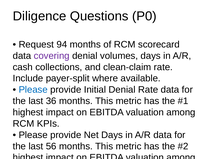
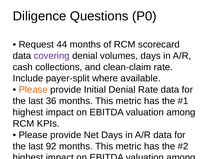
94: 94 -> 44 (62, 45)
Please colour: blue -> orange (33, 90)
56: 56 -> 92 (51, 147)
